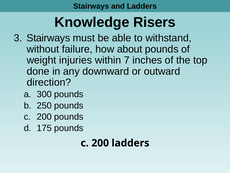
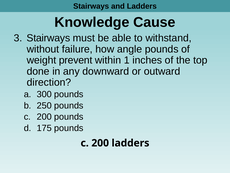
Risers: Risers -> Cause (154, 22)
about: about -> angle (130, 49)
injuries: injuries -> prevent (76, 60)
7: 7 -> 1 (127, 60)
